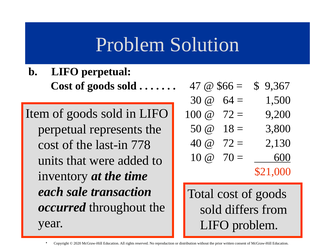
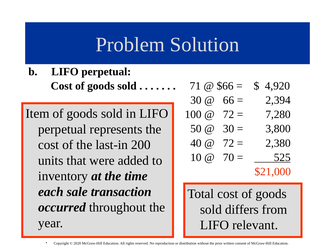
47: 47 -> 71 (195, 86)
9,367: 9,367 -> 4,920 (277, 86)
64: 64 -> 66 (229, 100)
1,500: 1,500 -> 2,394 (278, 100)
9,200: 9,200 -> 7,280 (278, 115)
18: 18 -> 30 (229, 129)
2,130: 2,130 -> 2,380 (278, 143)
778: 778 -> 200 (141, 145)
600: 600 -> 525 (282, 158)
LIFO problem: problem -> relevant (255, 225)
